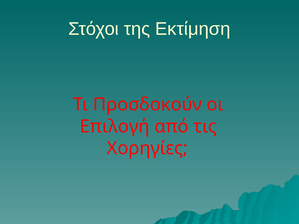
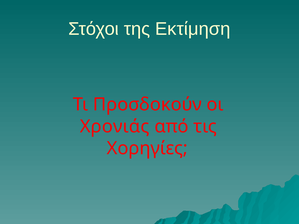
Επιλογή: Επιλογή -> Χρονιάς (115, 127)
